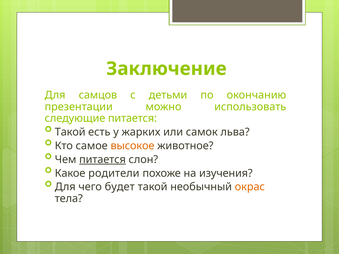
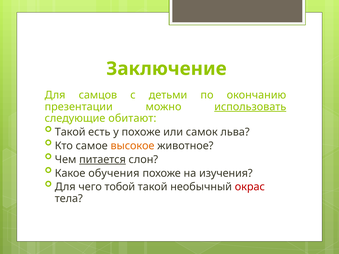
использовать underline: none -> present (250, 107)
следующие питается: питается -> обитают (132, 118)
у жарких: жарких -> похоже (141, 132)
родители: родители -> обучения (114, 173)
будет: будет -> тобой (120, 187)
окрас colour: orange -> red (250, 187)
